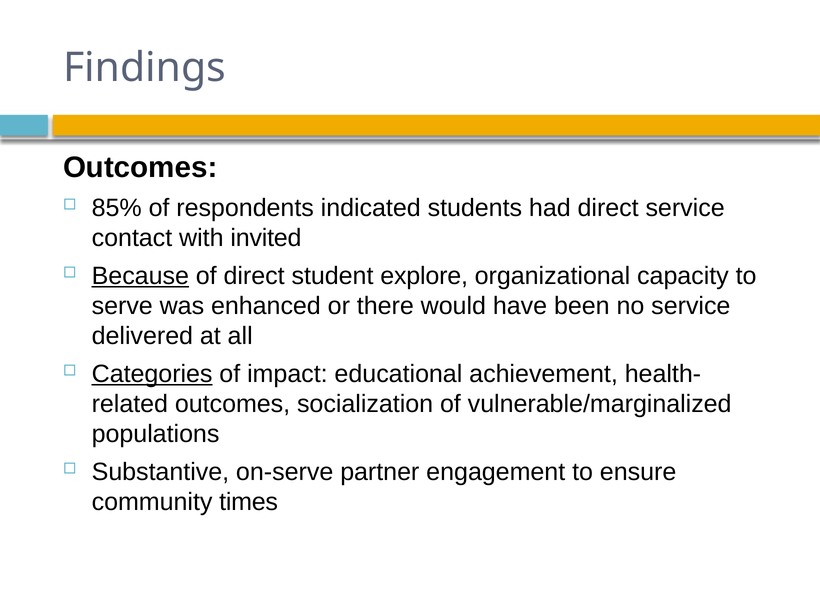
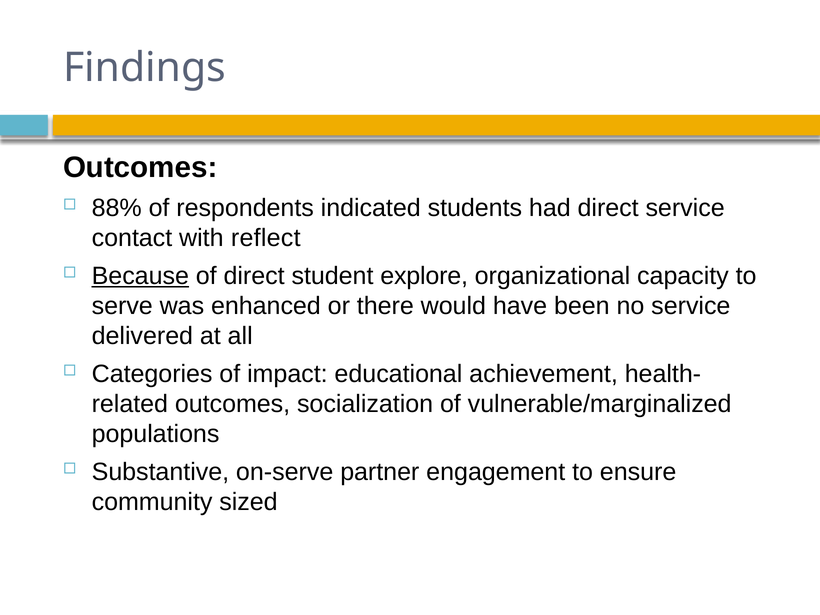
85%: 85% -> 88% (117, 208)
invited: invited -> reflect (266, 238)
Categories underline: present -> none (152, 374)
times: times -> sized (248, 502)
